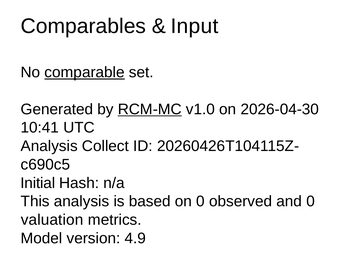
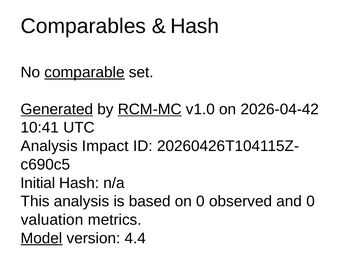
Input: Input -> Hash (195, 26)
Generated underline: none -> present (57, 109)
2026-04-30: 2026-04-30 -> 2026-04-42 (280, 109)
Collect: Collect -> Impact (105, 146)
Model underline: none -> present (42, 238)
4.9: 4.9 -> 4.4 (135, 238)
